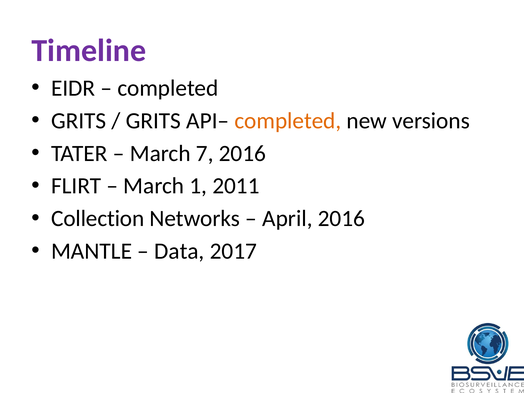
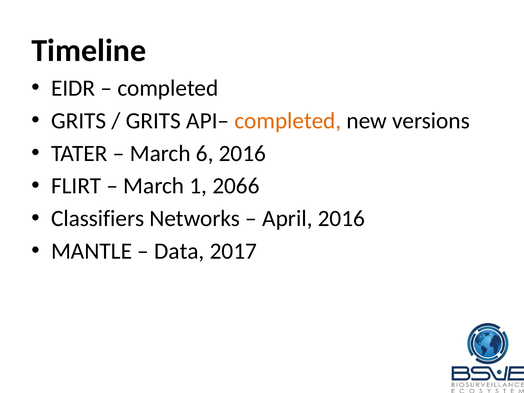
Timeline colour: purple -> black (89, 51)
7: 7 -> 6 (205, 153)
2011: 2011 -> 2066 (236, 186)
Collection: Collection -> Classifiers (98, 219)
